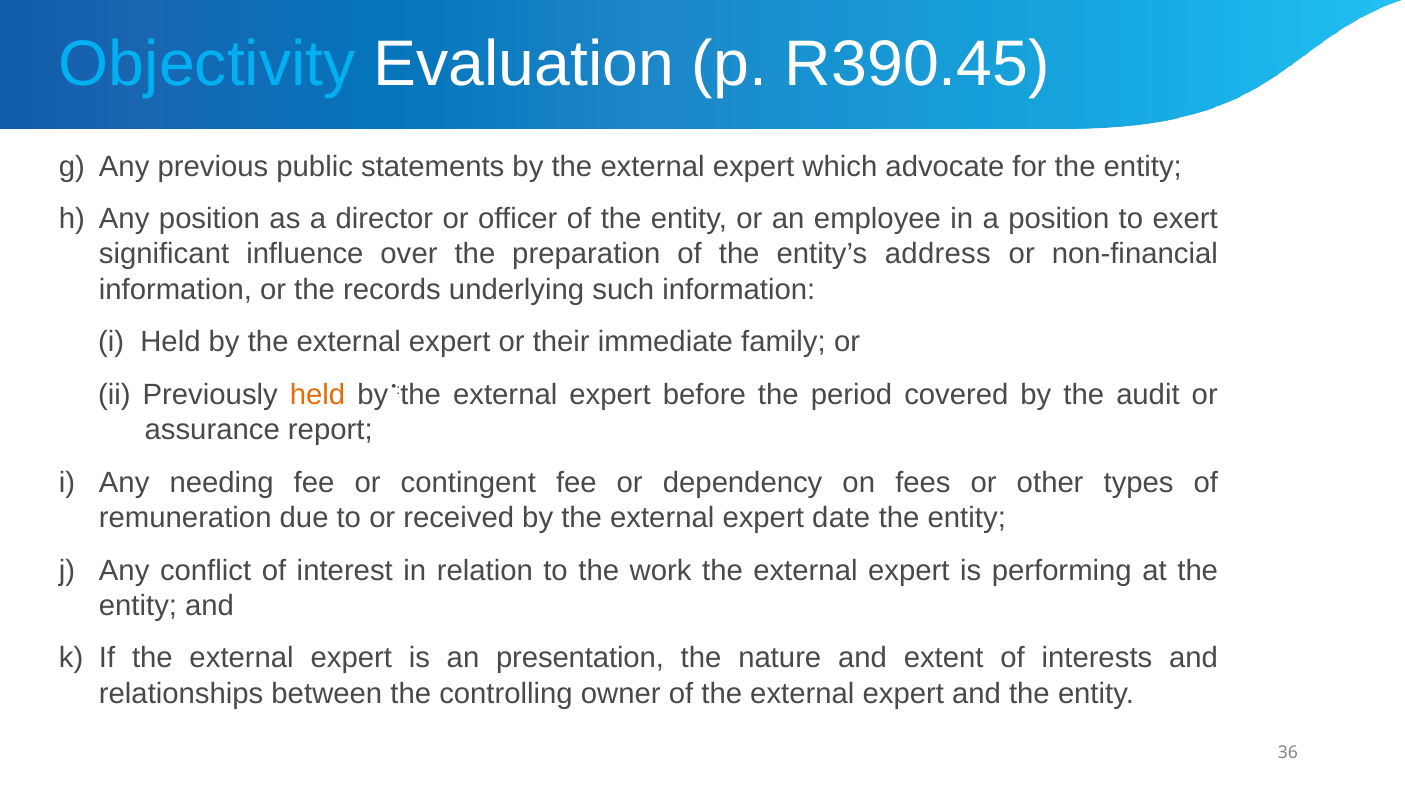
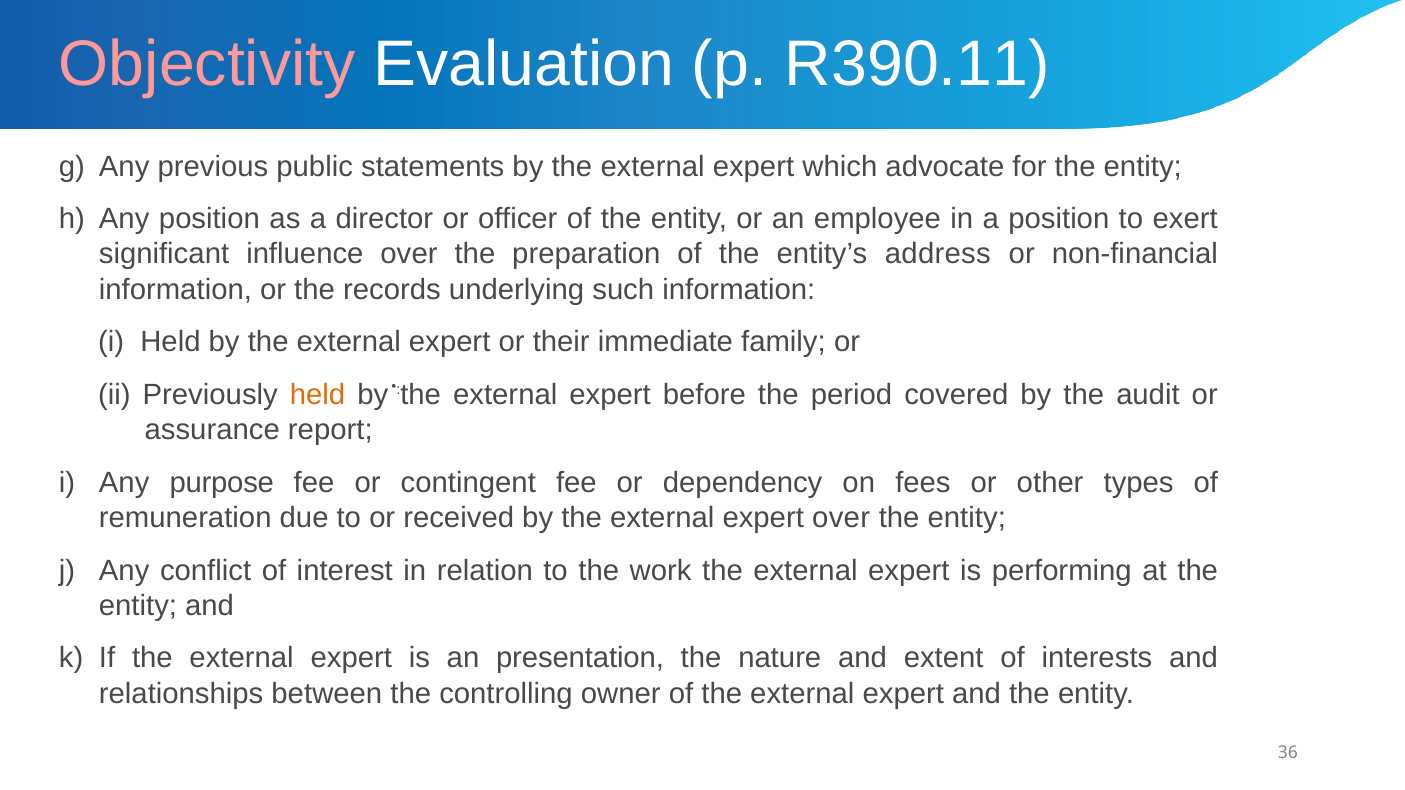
Objectivity colour: light blue -> pink (207, 64)
R390.45: R390.45 -> R390.11 (917, 64)
needing: needing -> purpose (222, 483)
expert date: date -> over (841, 518)
